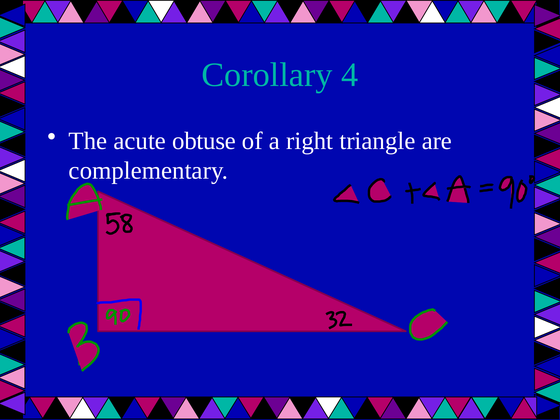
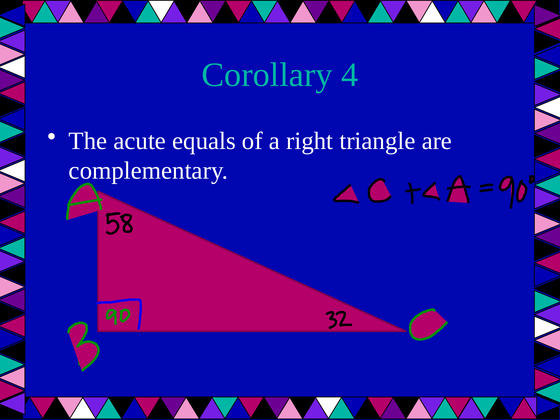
obtuse: obtuse -> equals (204, 141)
